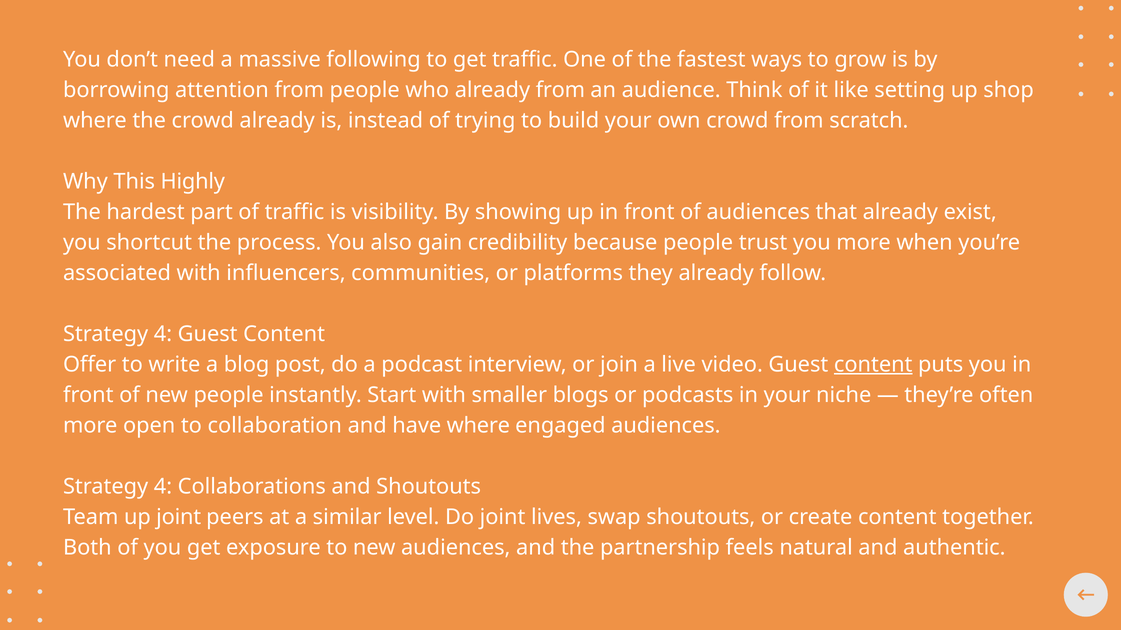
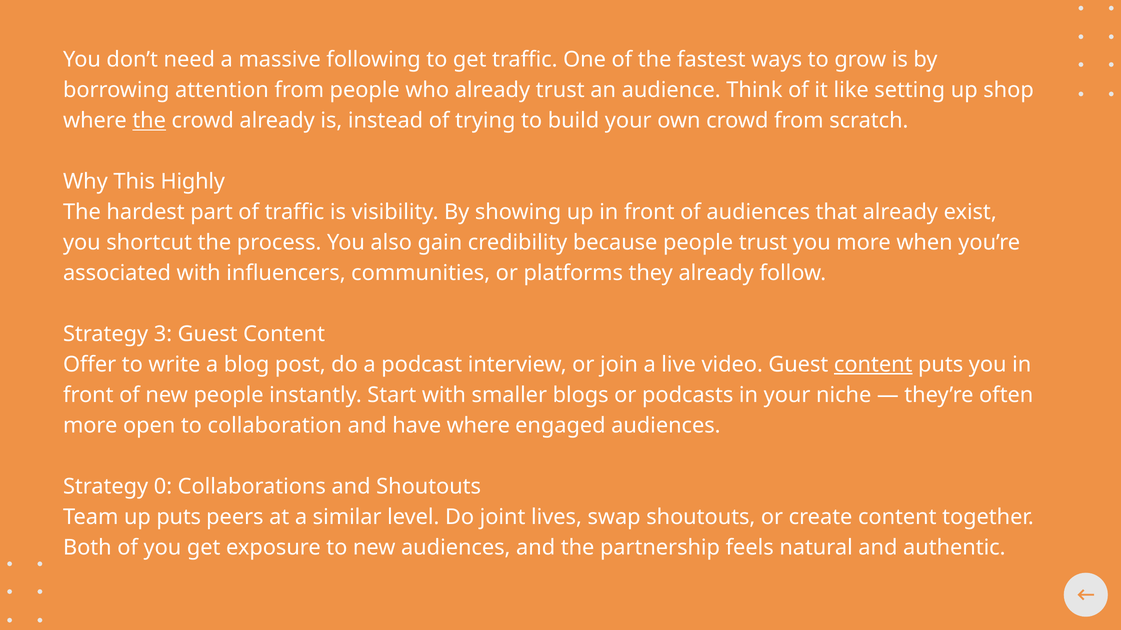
already from: from -> trust (560, 90)
the underline: none -> present (149, 121)
4: 4 -> 3 (163, 334)
4: 4 -> 0 (163, 487)
up joint: joint -> puts (179, 517)
